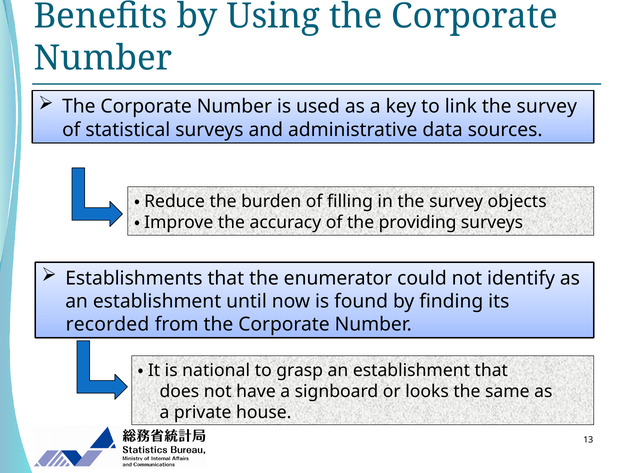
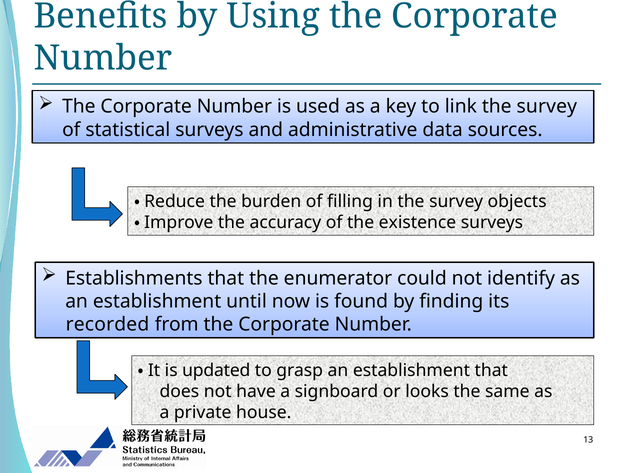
providing: providing -> existence (417, 223)
national: national -> updated (216, 371)
